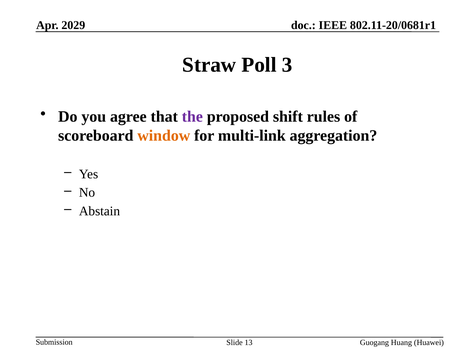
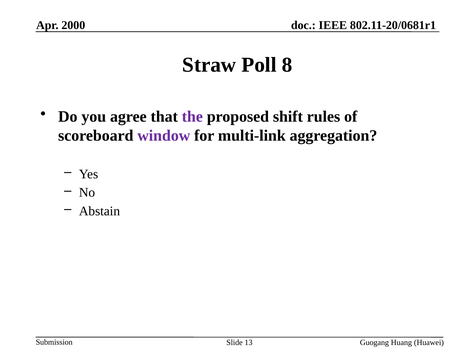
2029: 2029 -> 2000 (73, 25)
3: 3 -> 8 (287, 65)
window colour: orange -> purple (164, 135)
